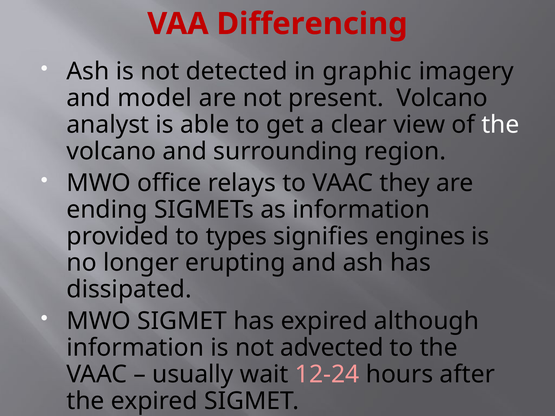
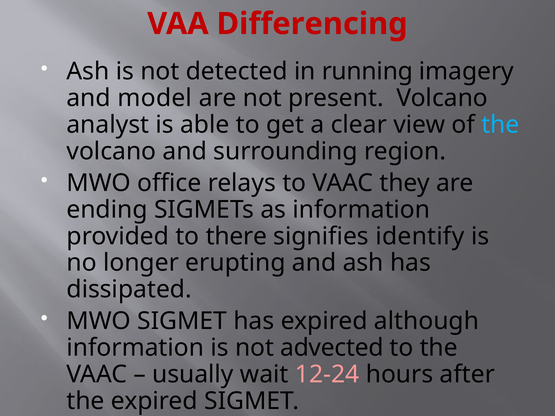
graphic: graphic -> running (367, 71)
the colour: white -> light blue (500, 125)
types: types -> there (236, 236)
engines: engines -> identify (420, 236)
